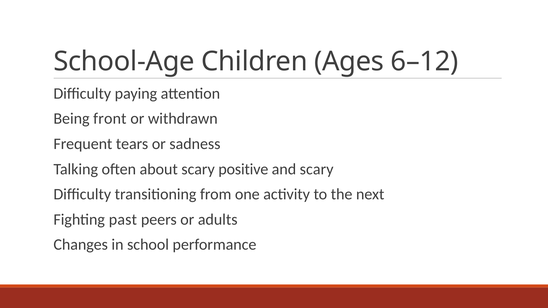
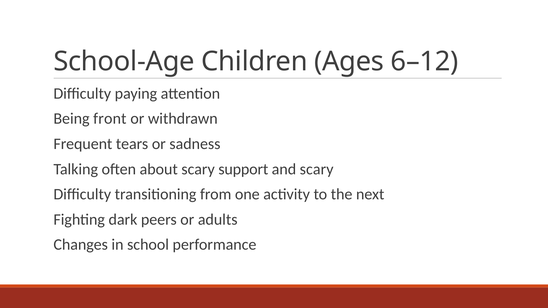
positive: positive -> support (243, 169)
past: past -> dark (123, 220)
